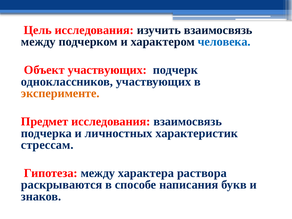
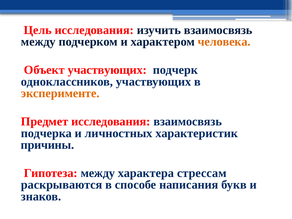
человека colour: blue -> orange (224, 42)
стрессам: стрессам -> причины (47, 145)
раствора: раствора -> стрессам (202, 173)
